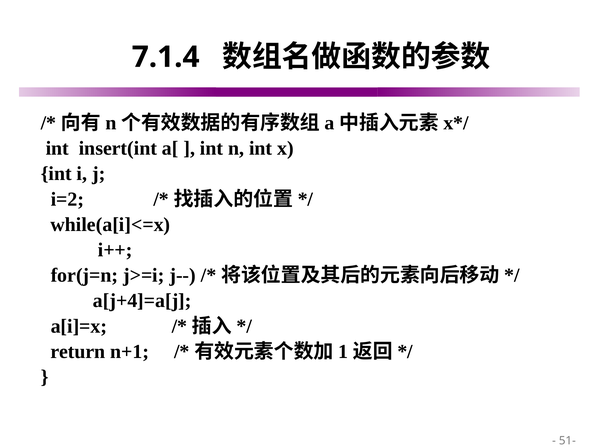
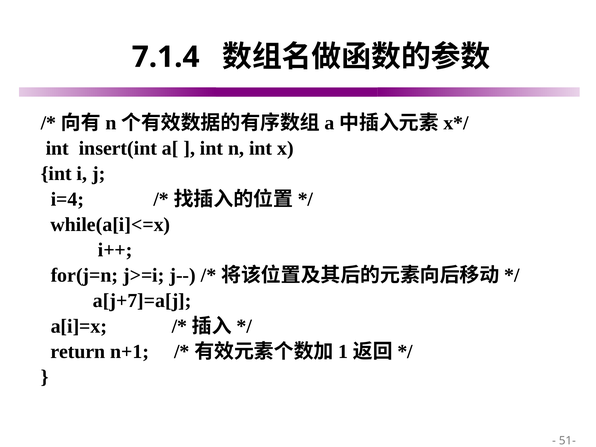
i=2: i=2 -> i=4 (67, 199)
a[j+4]=a[j: a[j+4]=a[j -> a[j+7]=a[j (142, 301)
